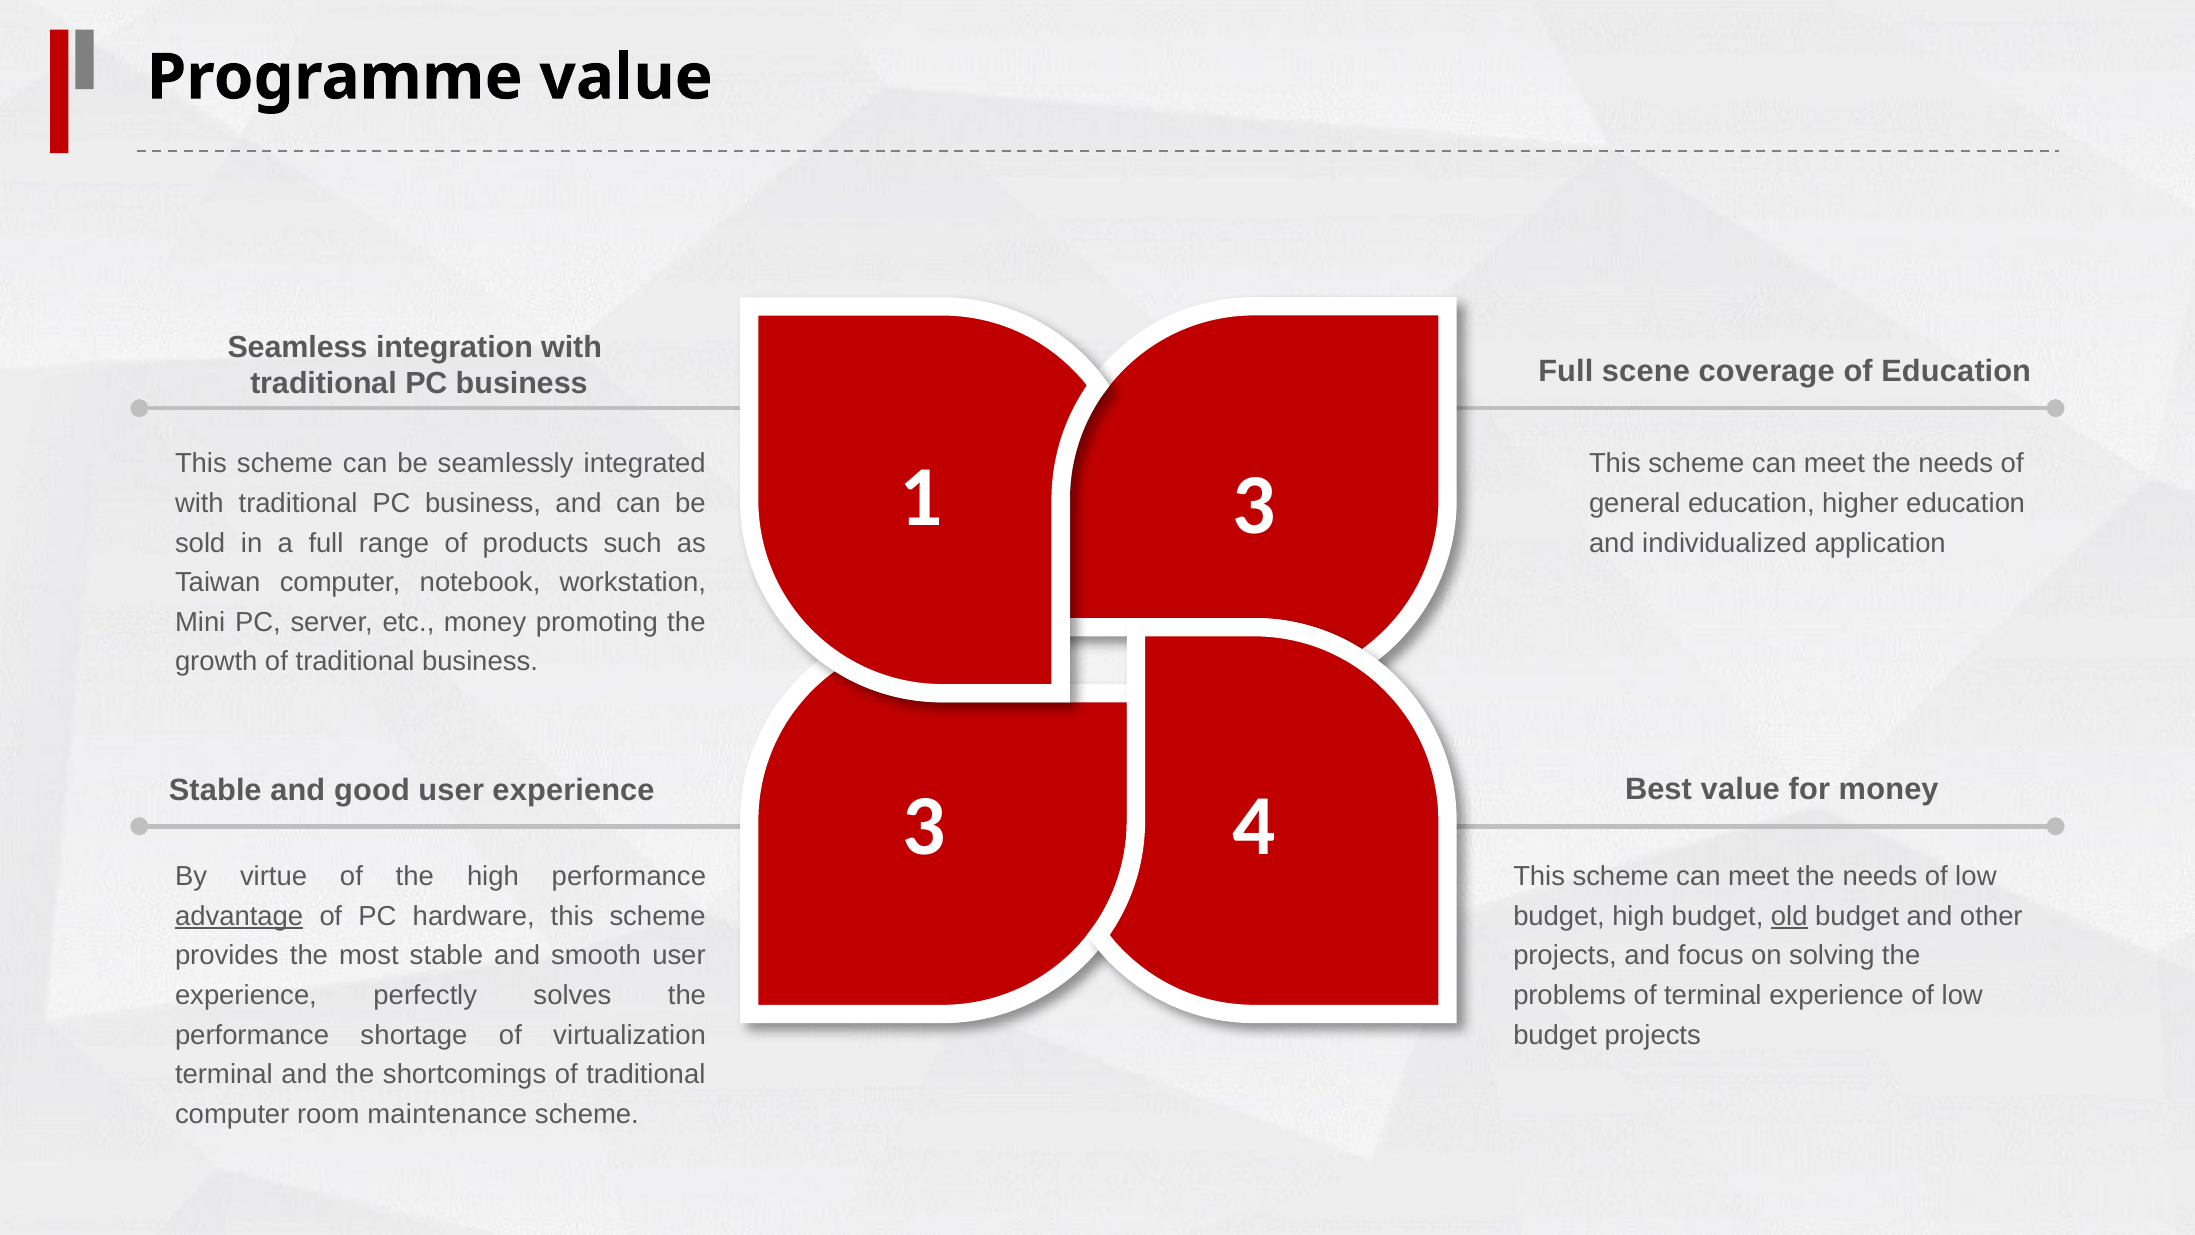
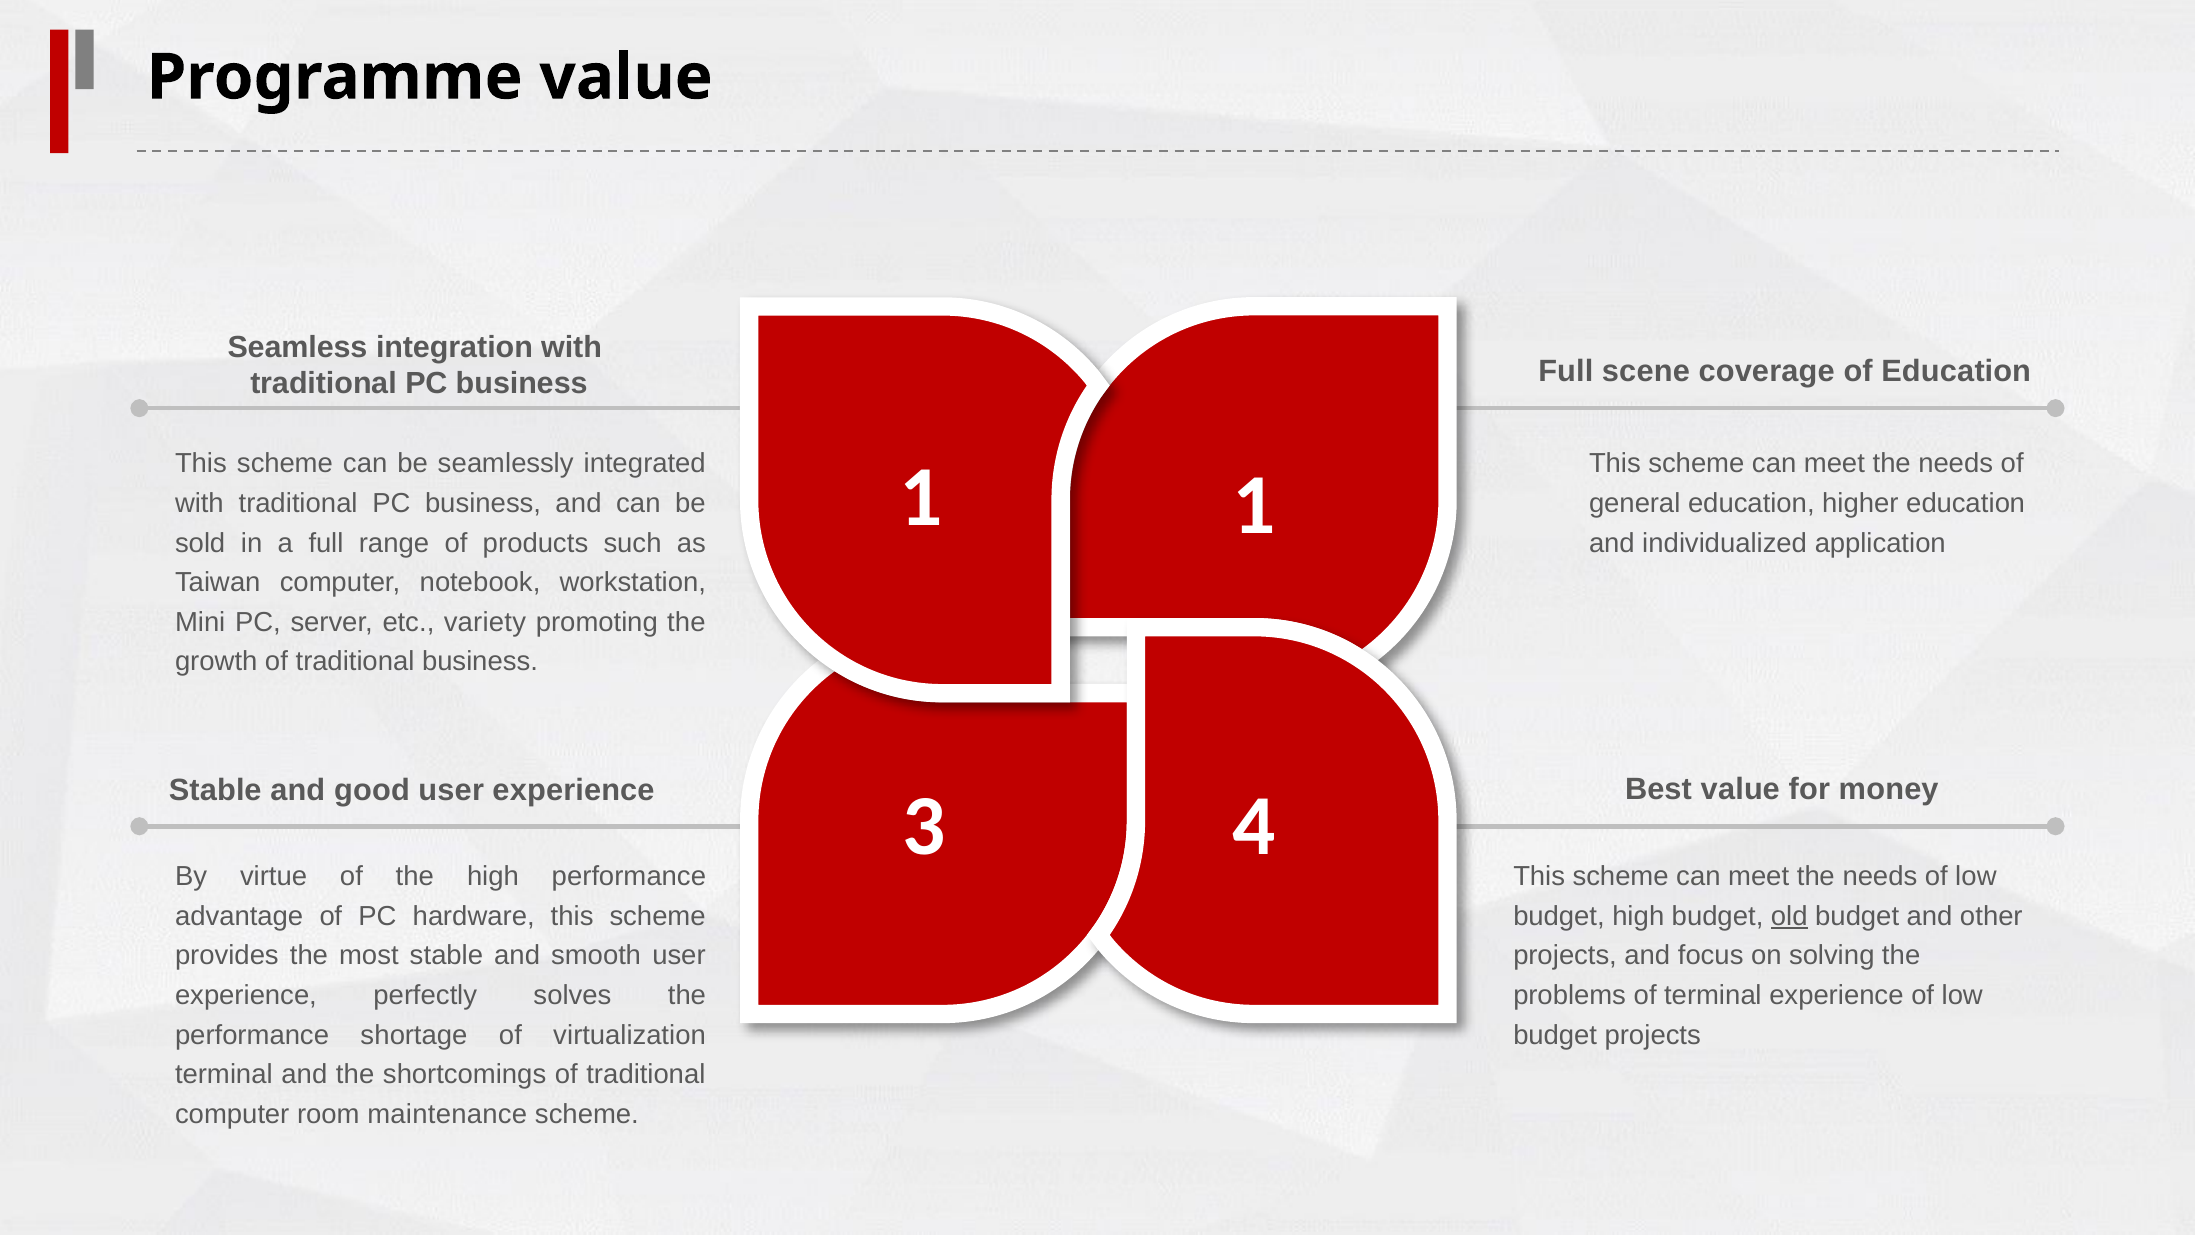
1 3: 3 -> 1 (1254, 505)
etc money: money -> variety (485, 622)
advantage underline: present -> none (239, 916)
